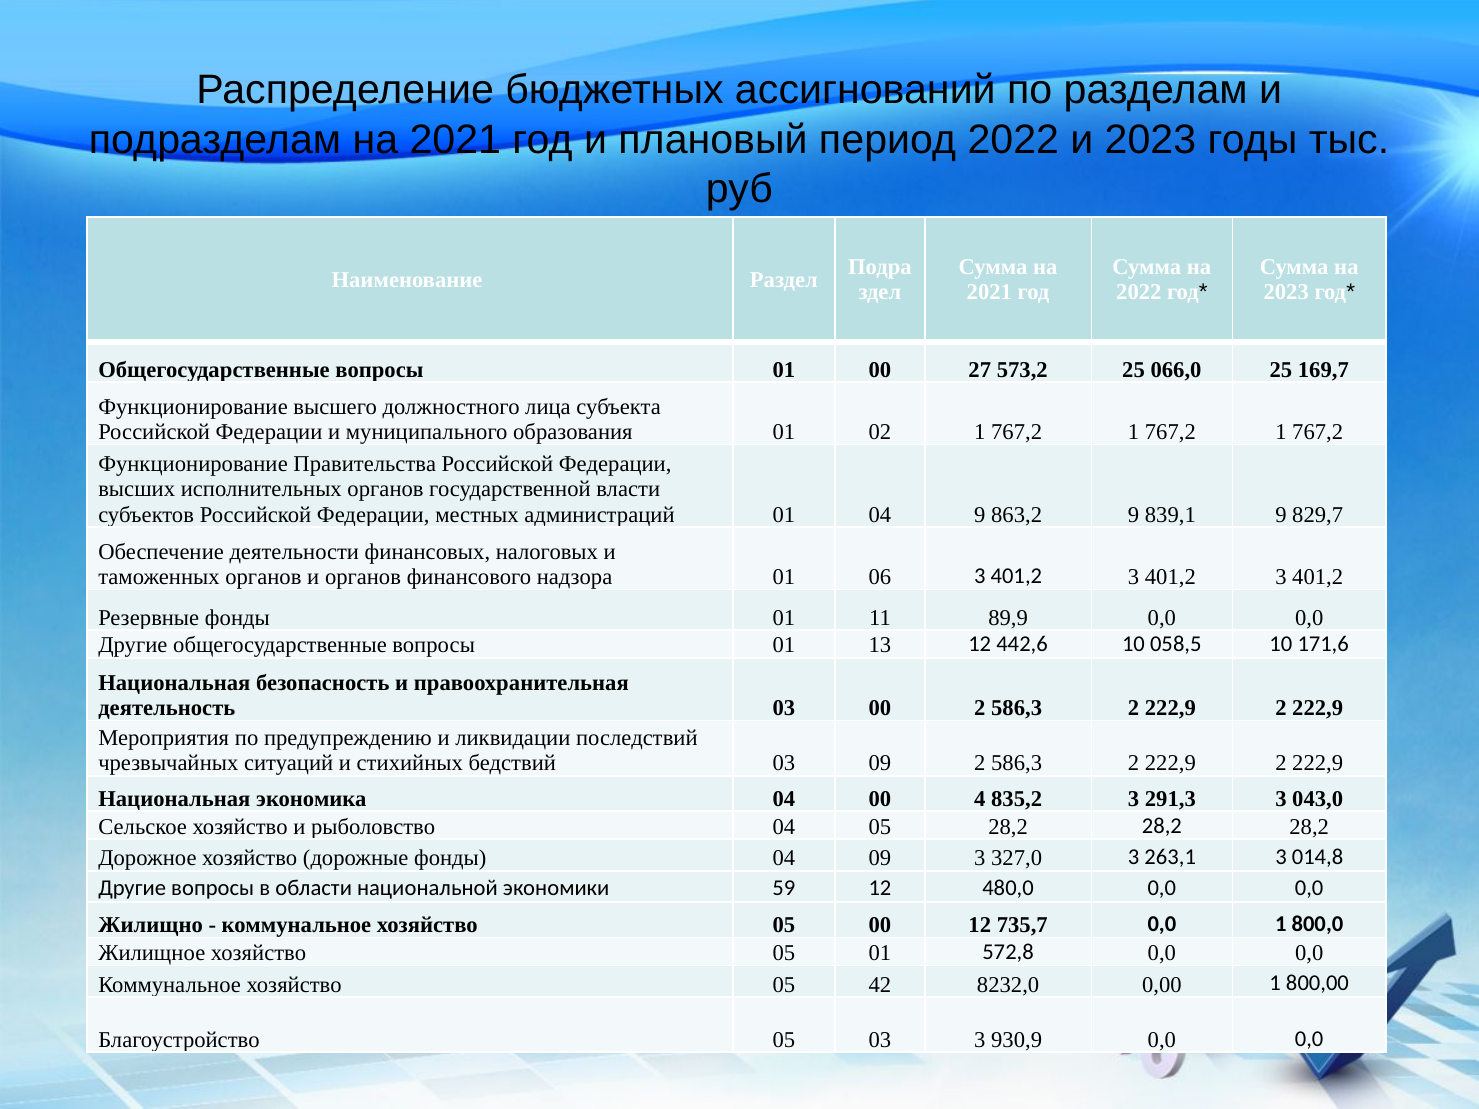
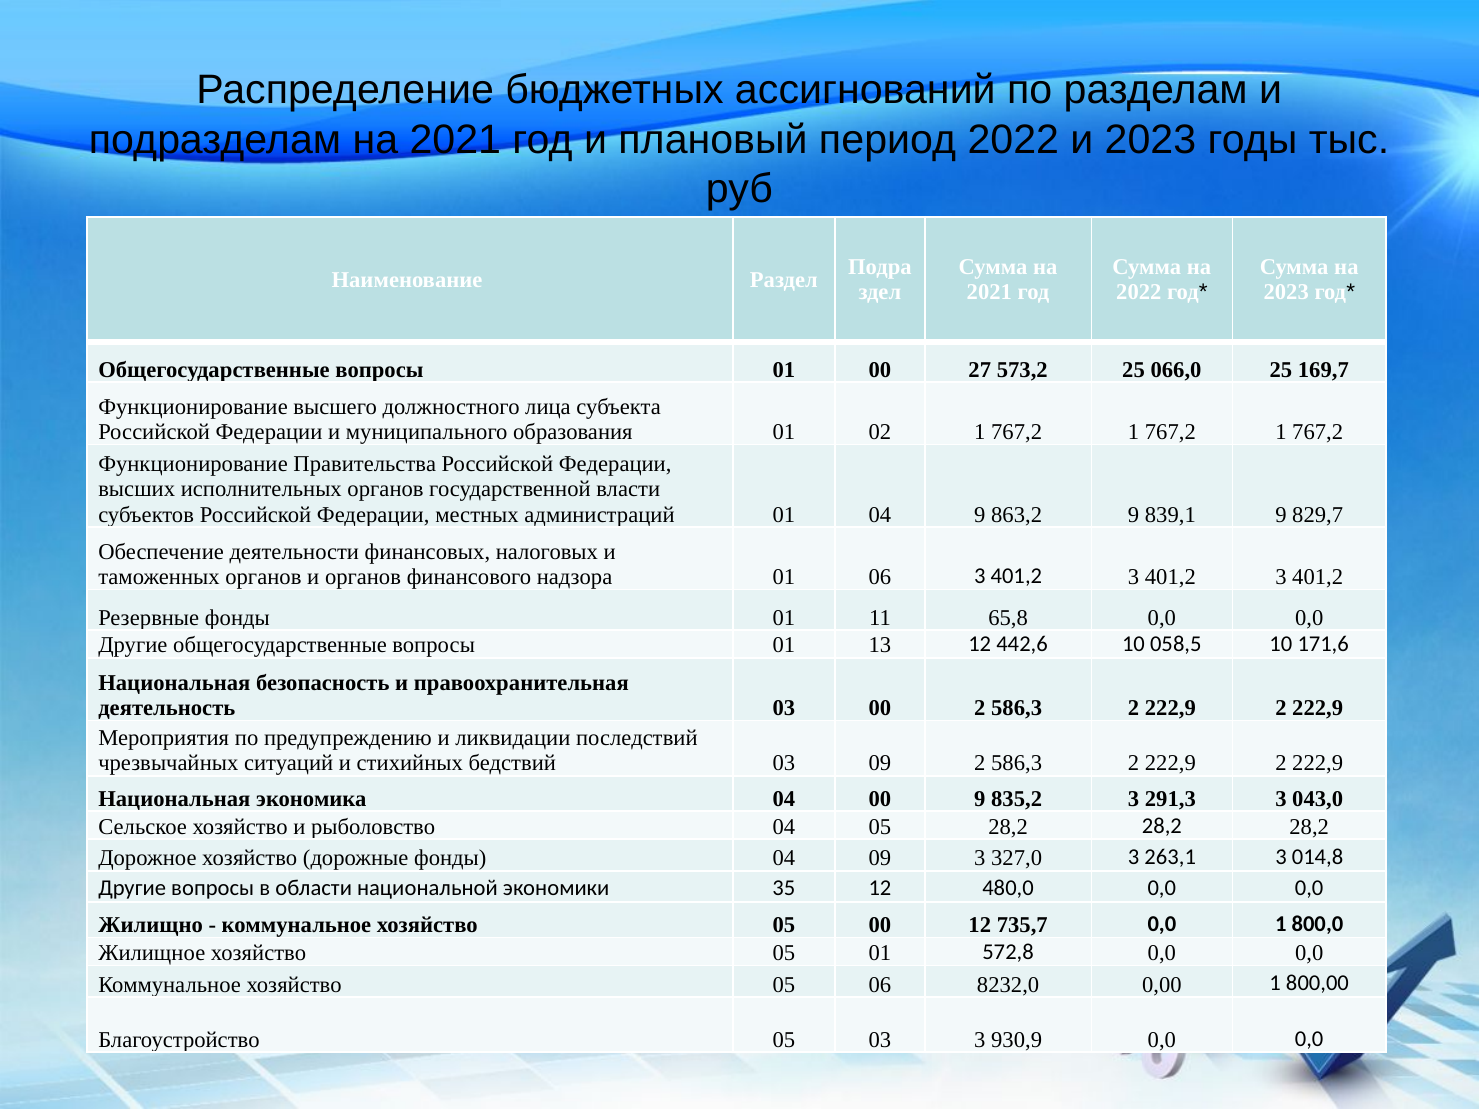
89,9: 89,9 -> 65,8 (1008, 618)
00 4: 4 -> 9 (980, 799)
59: 59 -> 35 (784, 889)
05 42: 42 -> 06 (880, 985)
